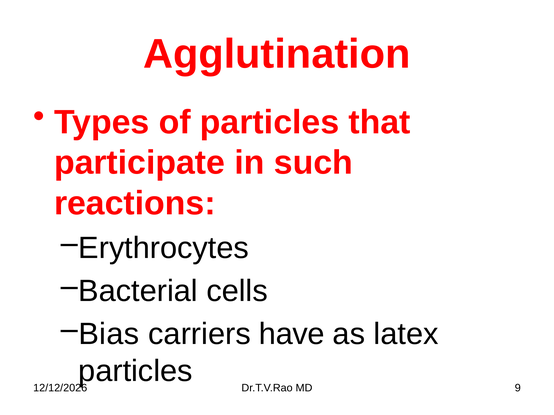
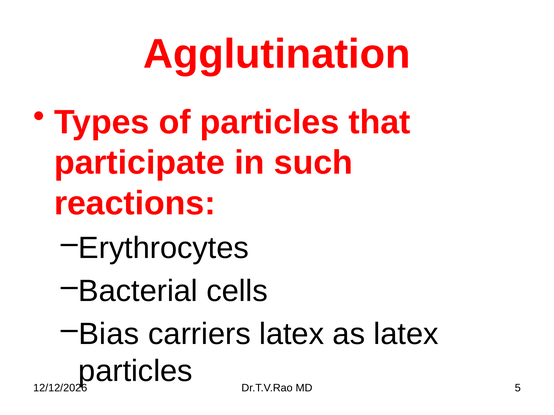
carriers have: have -> latex (292, 334)
9: 9 -> 5 (518, 388)
